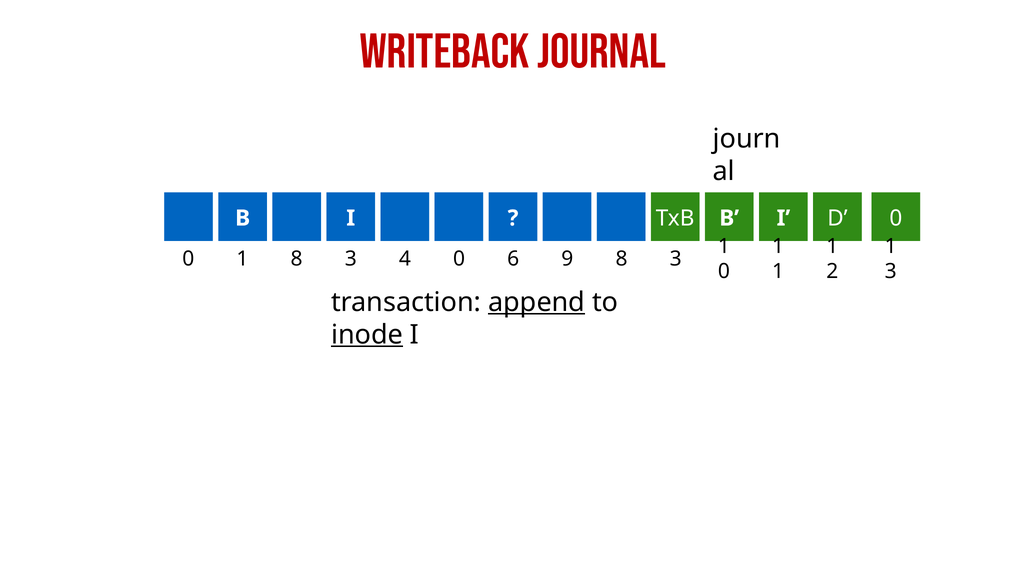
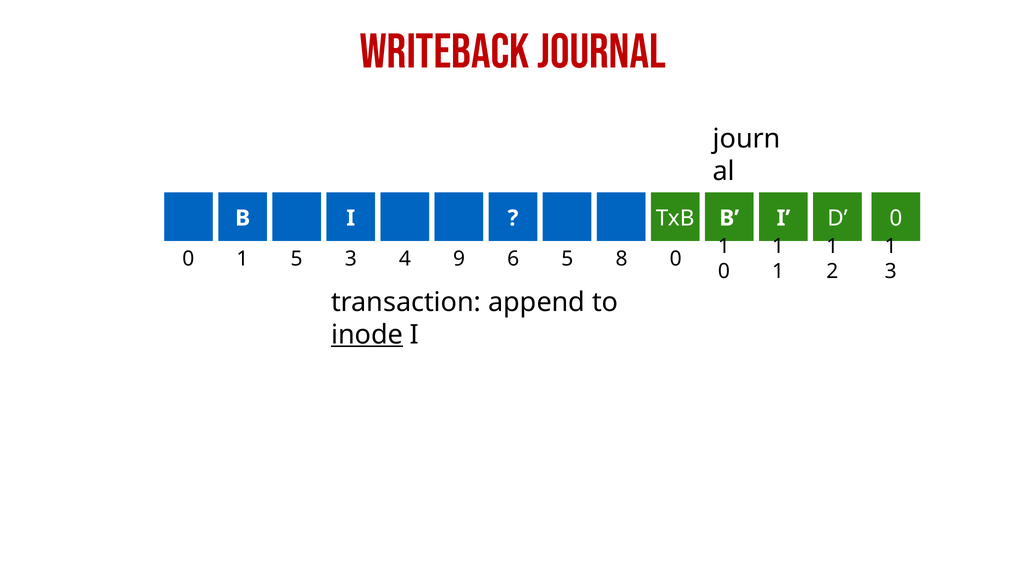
1 8: 8 -> 5 (297, 259)
0 0: 0 -> 9 (459, 259)
4 9: 9 -> 5 (567, 259)
3: 3 -> 0 (676, 259)
append underline: present -> none (537, 302)
